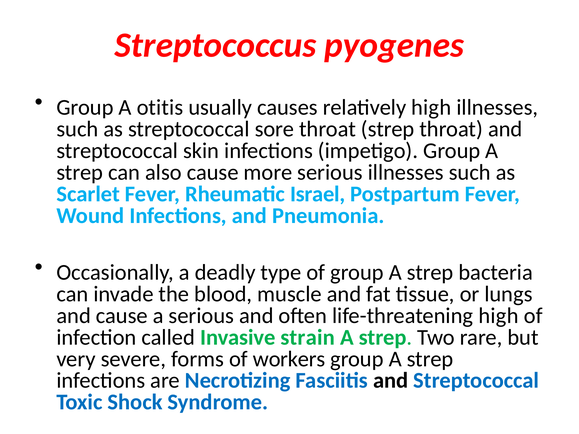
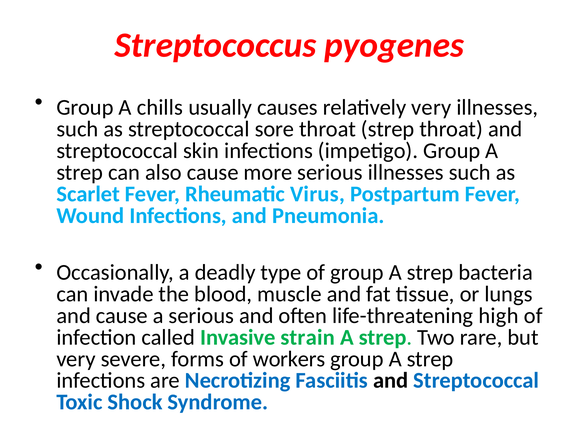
otitis: otitis -> chills (160, 108)
relatively high: high -> very (431, 108)
Israel: Israel -> Virus (317, 194)
